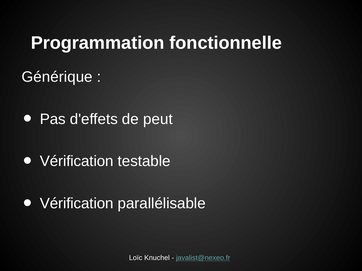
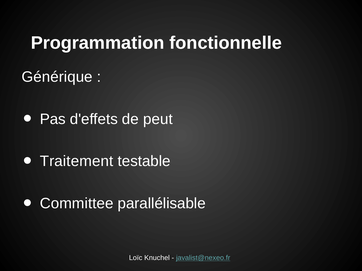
Vérification: Vérification -> Traitement (77, 162)
Vérification: Vérification -> Committee (77, 204)
